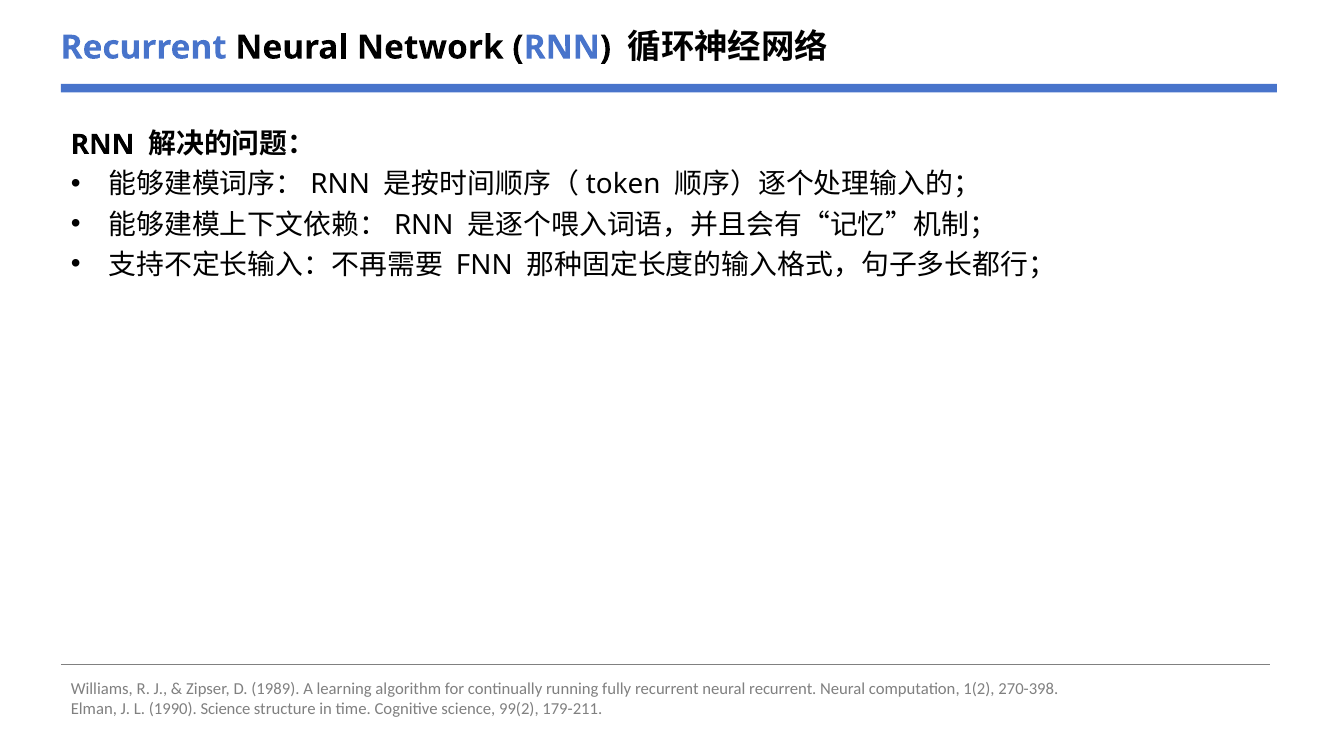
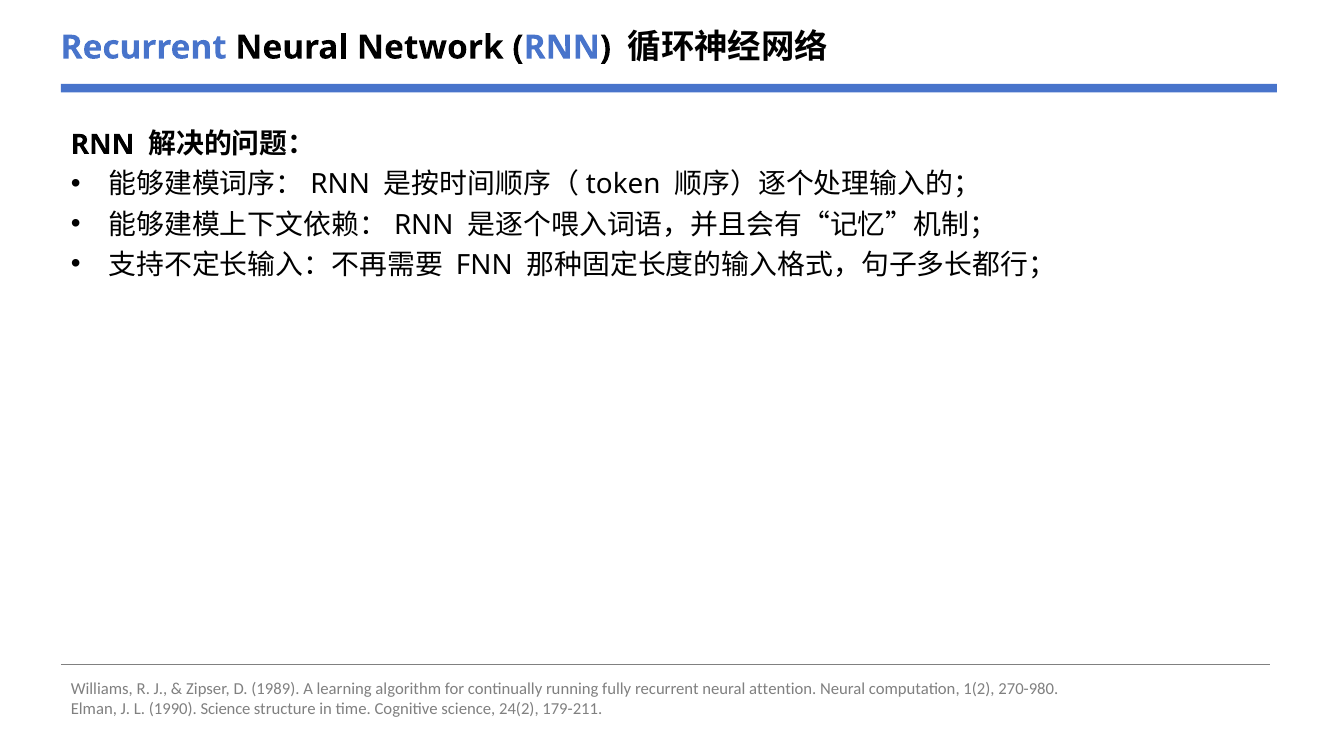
neural recurrent: recurrent -> attention (783, 689)
270-398: 270-398 -> 270-980 (1028, 689)
99(2: 99(2 -> 24(2 (519, 709)
